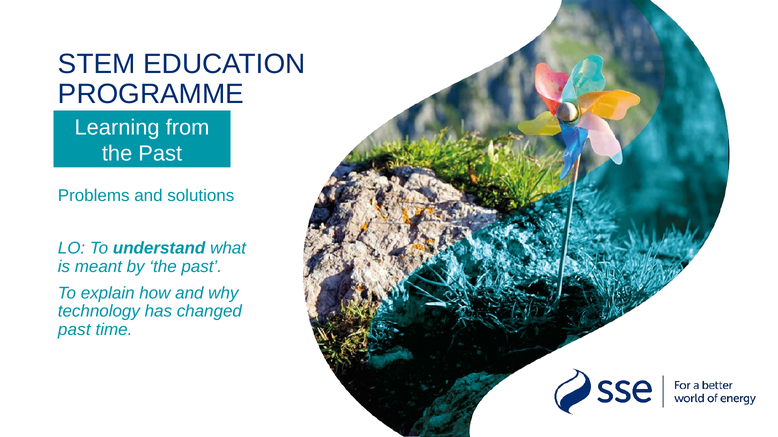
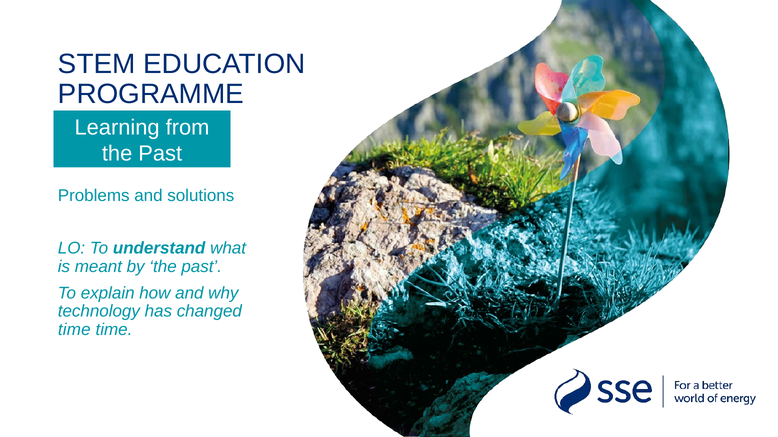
past: past -> time (74, 330)
